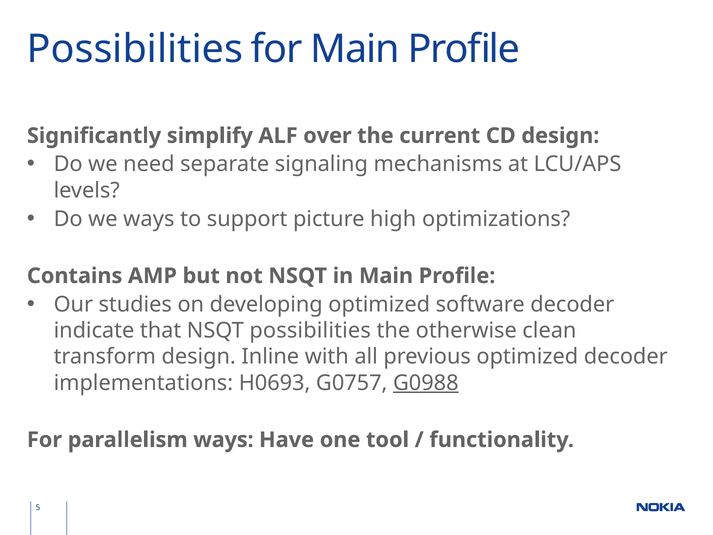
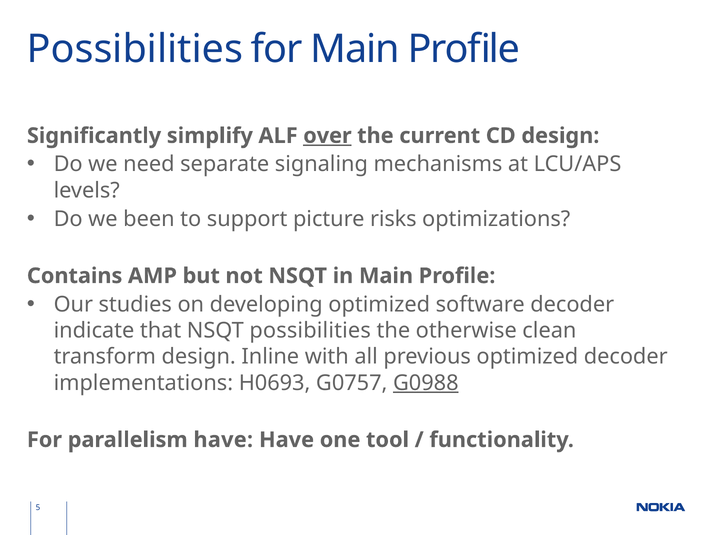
over underline: none -> present (327, 136)
we ways: ways -> been (149, 219)
high: high -> risks (393, 219)
parallelism ways: ways -> have (223, 440)
